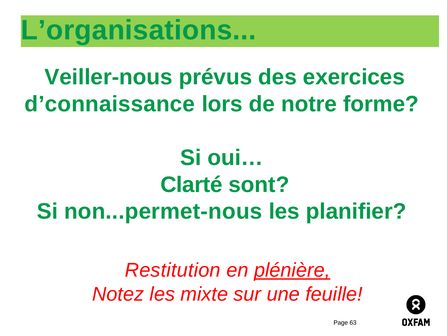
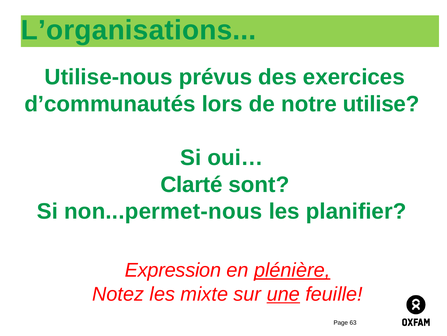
Veiller-nous: Veiller-nous -> Utilise-nous (109, 77)
d’connaissance: d’connaissance -> d’communautés (110, 104)
forme: forme -> utilise (381, 104)
Restitution: Restitution -> Expression (173, 270)
une underline: none -> present (283, 294)
